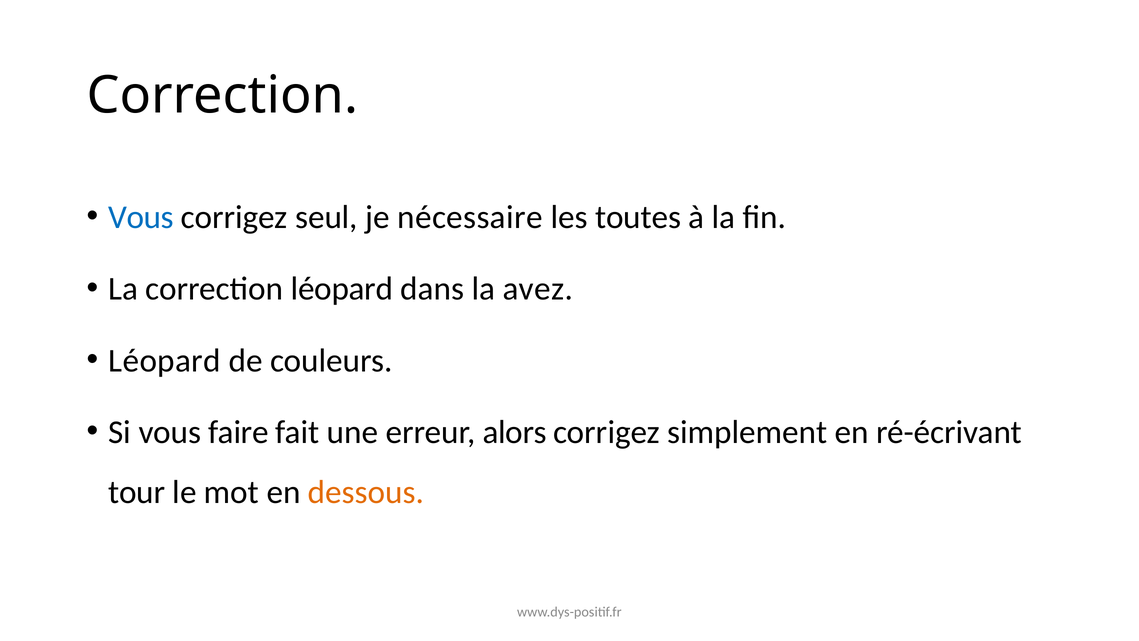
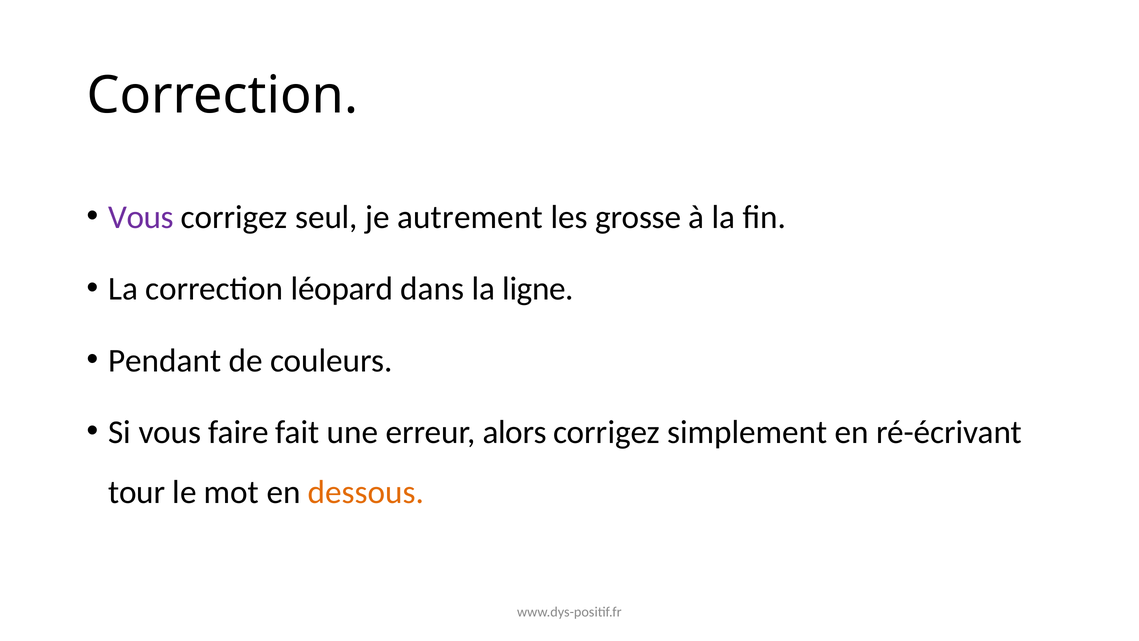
Vous colour: blue -> purple (141, 217)
nécessaire: nécessaire -> autrement (470, 217)
toutes: toutes -> grosse (638, 217)
avez: avez -> ligne (538, 289)
Léopard: Léopard -> Pendant (165, 360)
